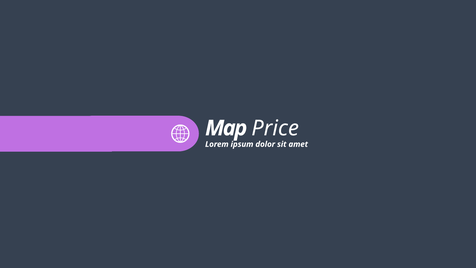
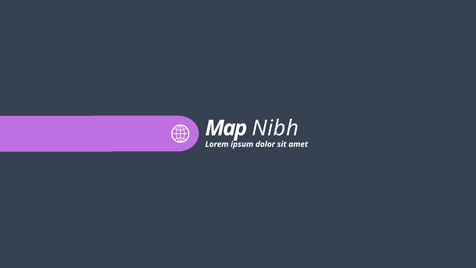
Price: Price -> Nibh (275, 128)
